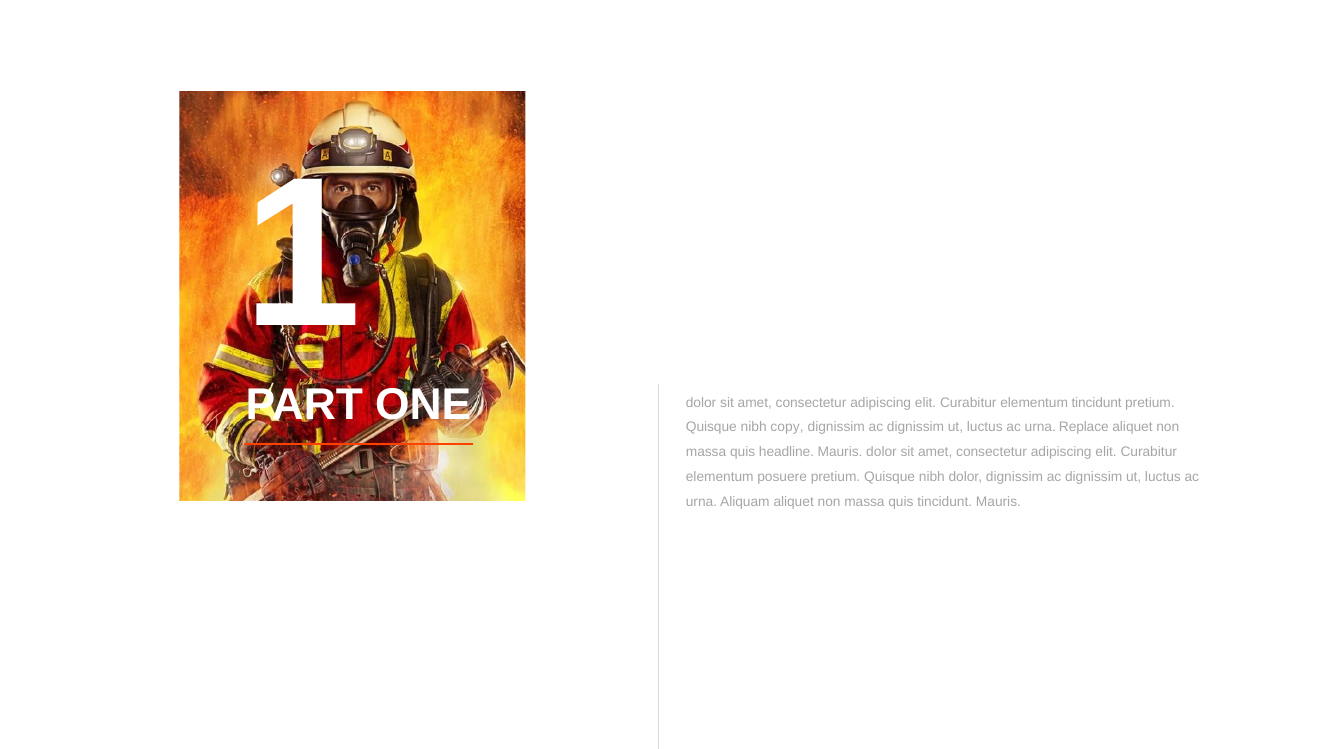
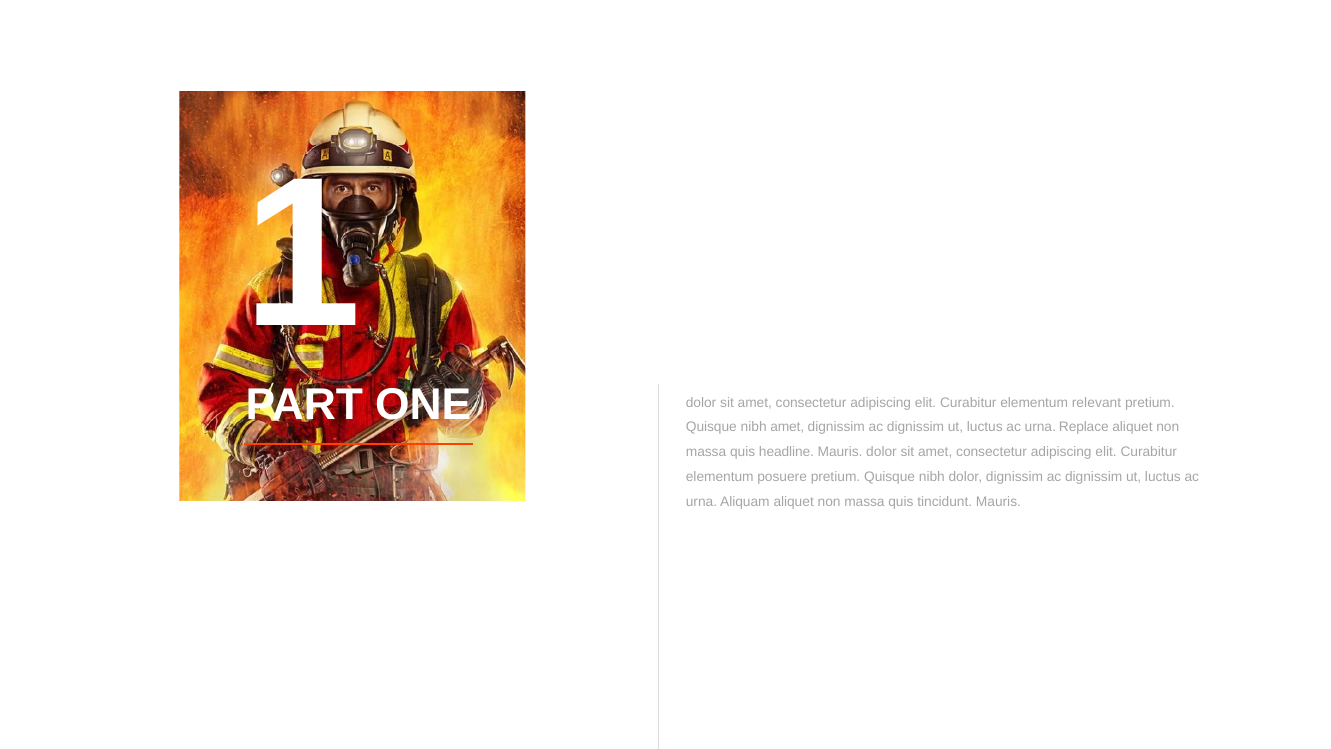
elementum tincidunt: tincidunt -> relevant (1097, 402)
nibh copy: copy -> amet (787, 427)
